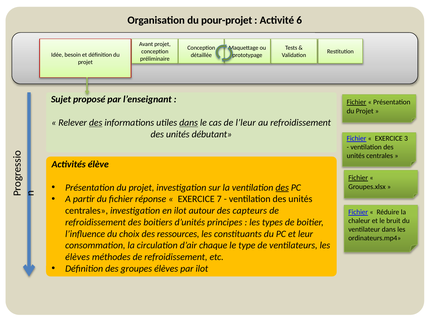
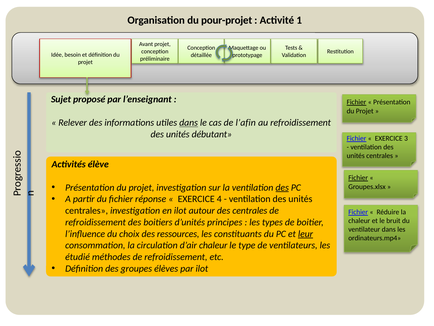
6: 6 -> 1 (299, 20)
des underline: present -> none (96, 122)
l’leur: l’leur -> l’afin (246, 122)
7: 7 -> 4 (219, 199)
des capteurs: capteurs -> centrales (250, 210)
leur underline: none -> present (306, 233)
d’air chaque: chaque -> chaleur (213, 245)
élèves: élèves -> étudié (78, 257)
